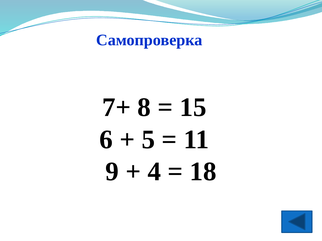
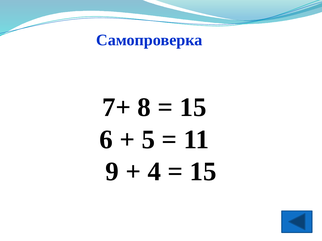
18: 18 -> 15 (203, 172)
